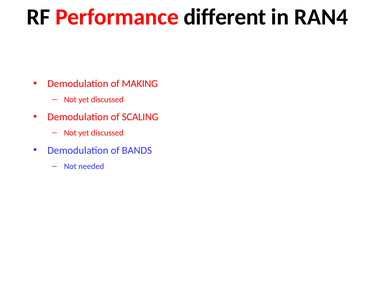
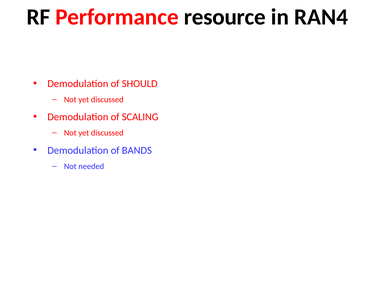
different: different -> resource (225, 17)
MAKING: MAKING -> SHOULD (140, 84)
